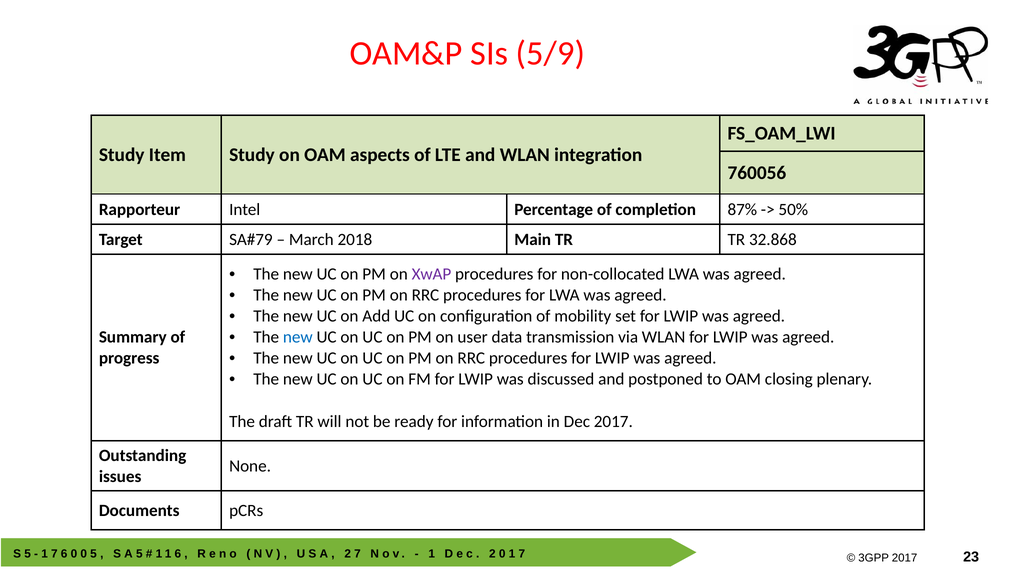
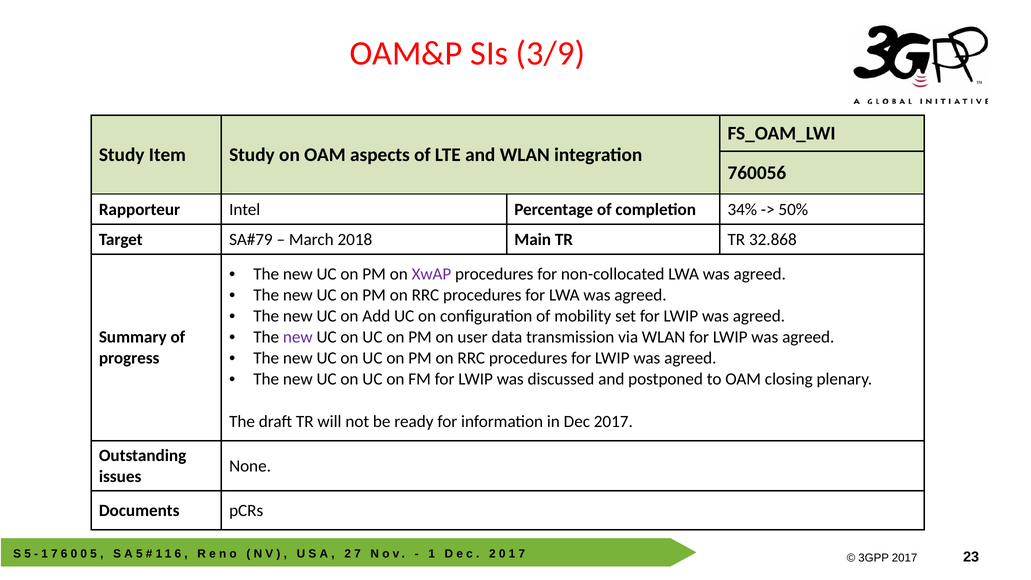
5/9: 5/9 -> 3/9 (550, 53)
87%: 87% -> 34% (742, 209)
new colour: blue -> purple (298, 337)
